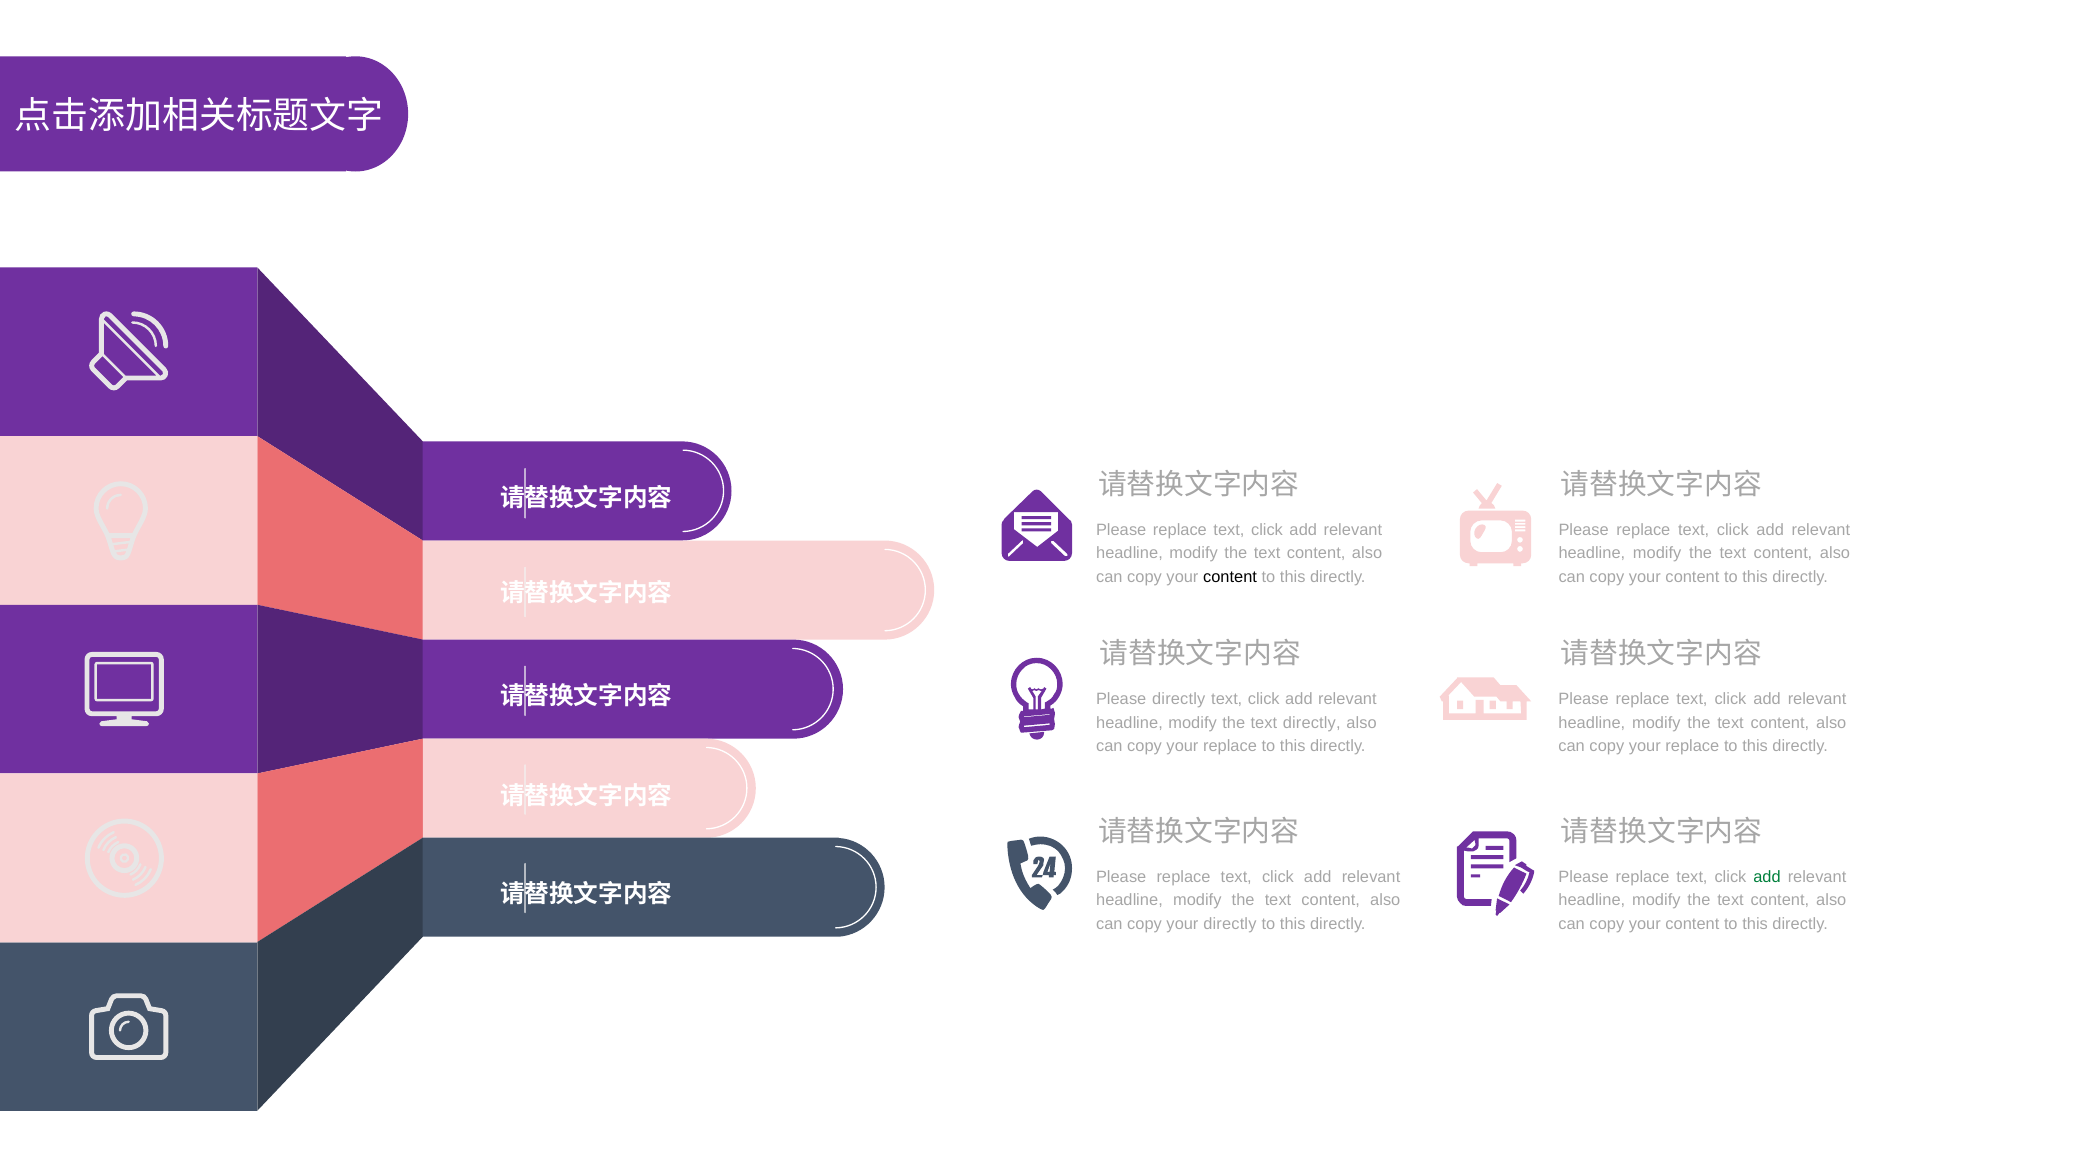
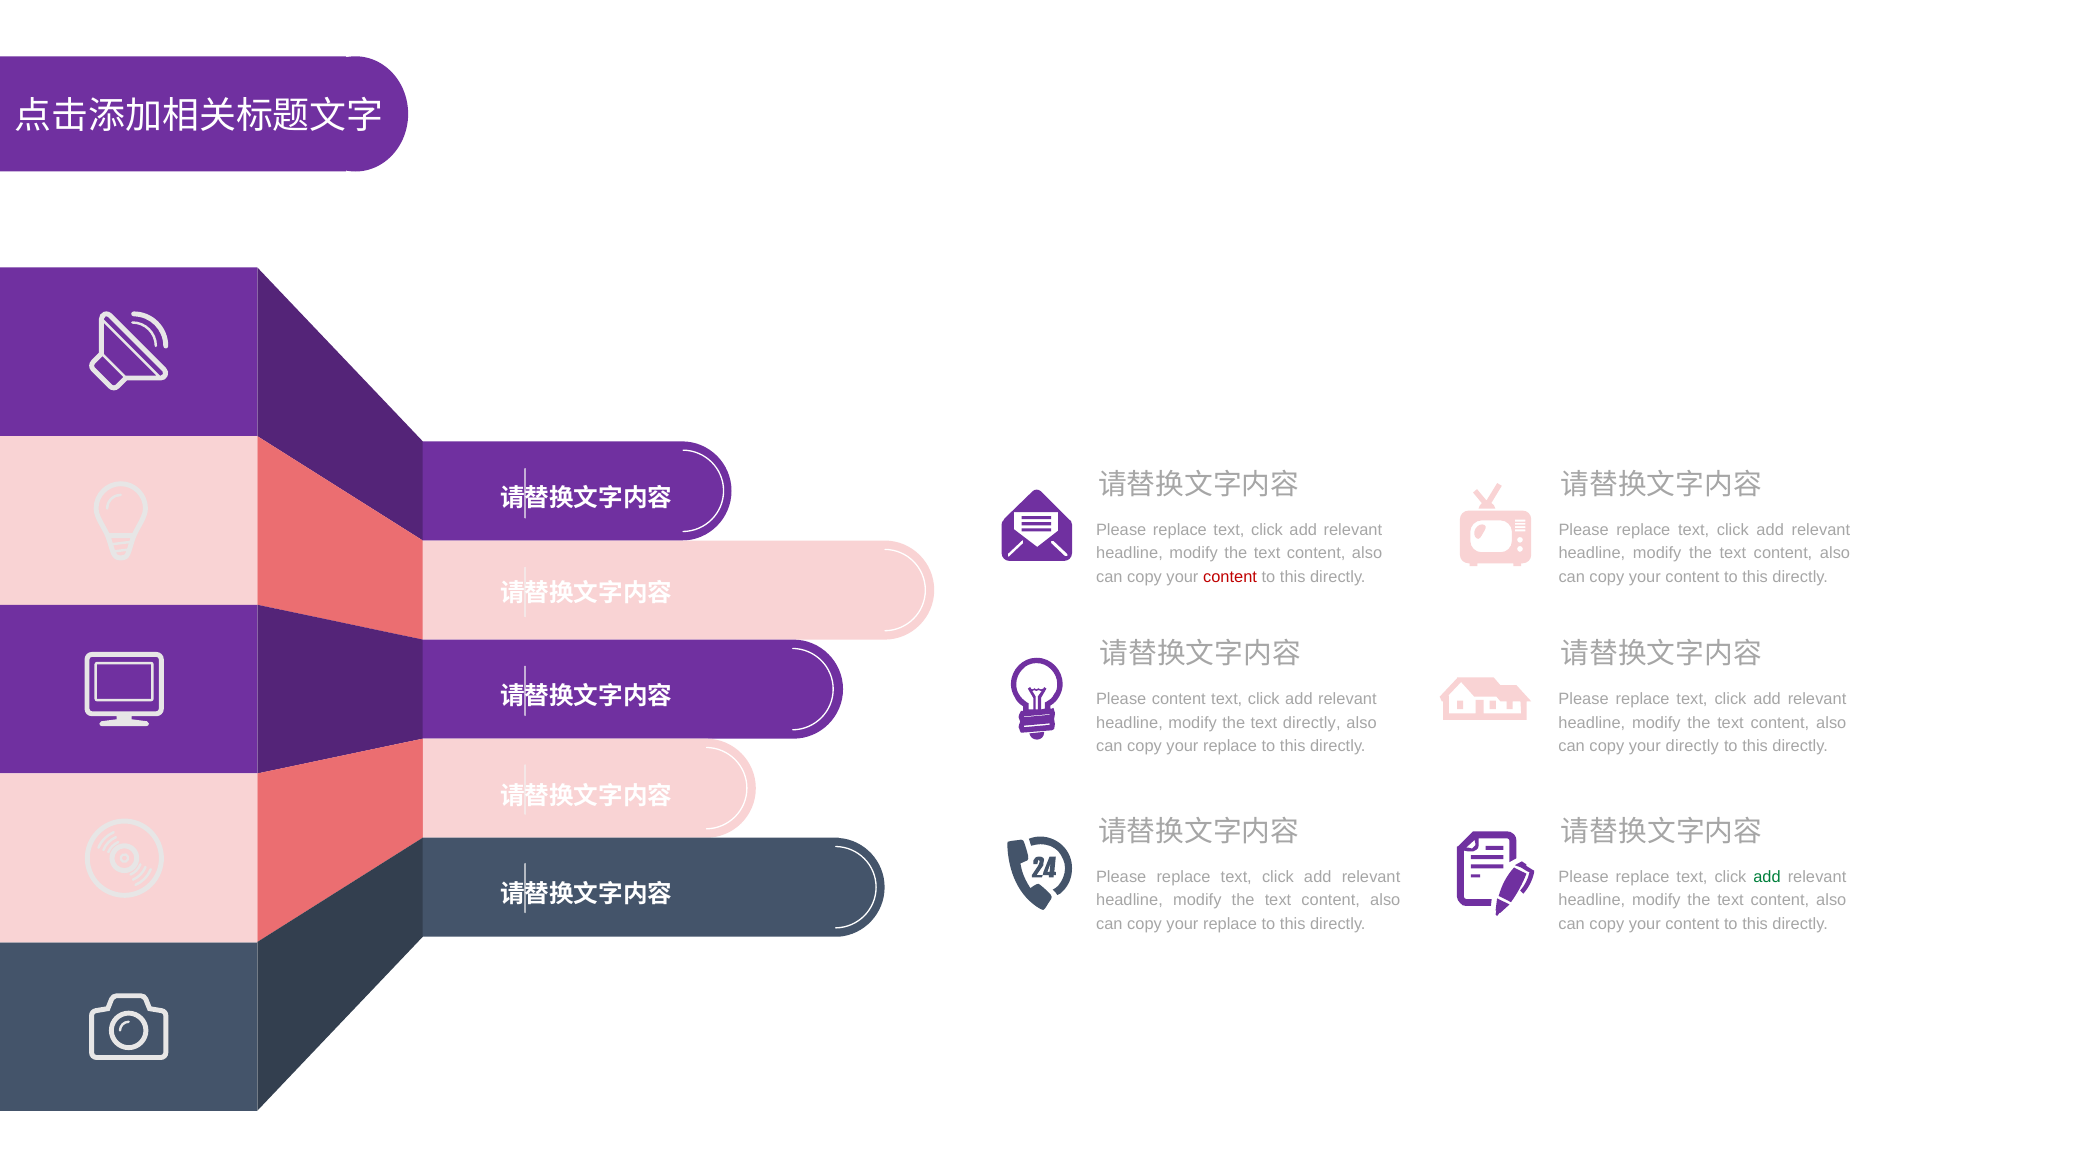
content colour: black -> red (1230, 577)
Please directly: directly -> content (1179, 699)
replace: replace -> directly (1692, 746)
directly: directly -> replace (1230, 924)
